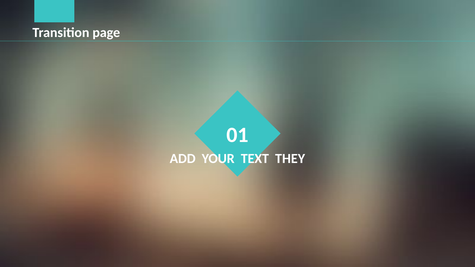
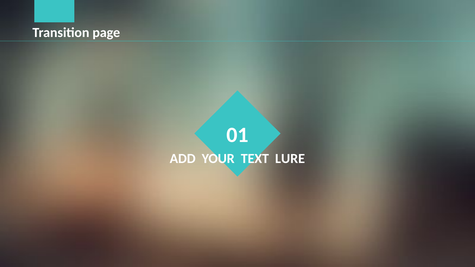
THEY: THEY -> LURE (290, 159)
